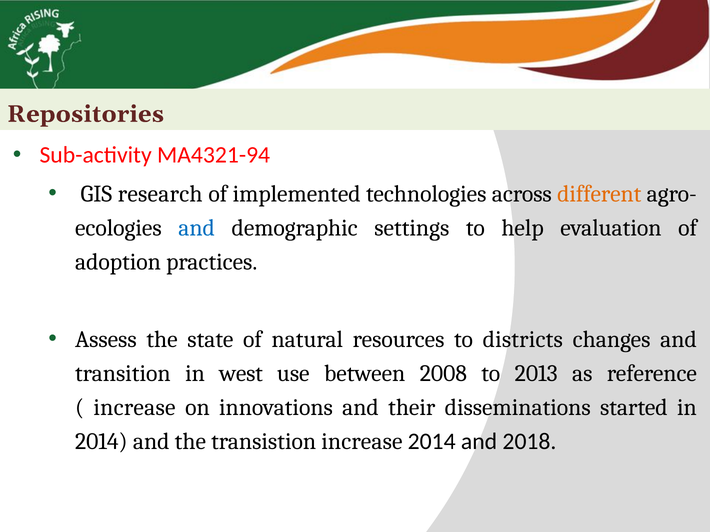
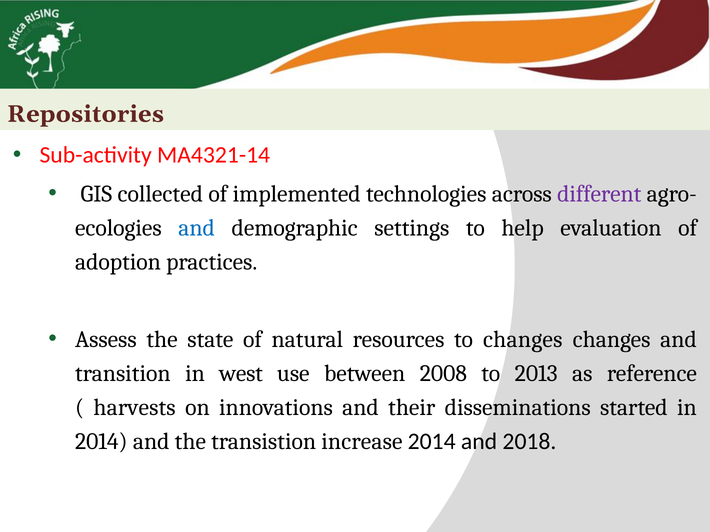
MA4321-94: MA4321-94 -> MA4321-14 (214, 155)
research: research -> collected (160, 194)
different colour: orange -> purple (599, 194)
to districts: districts -> changes (523, 340)
increase: increase -> harvests (135, 408)
